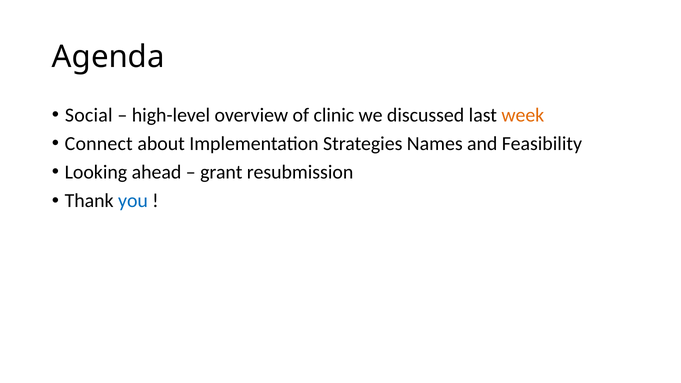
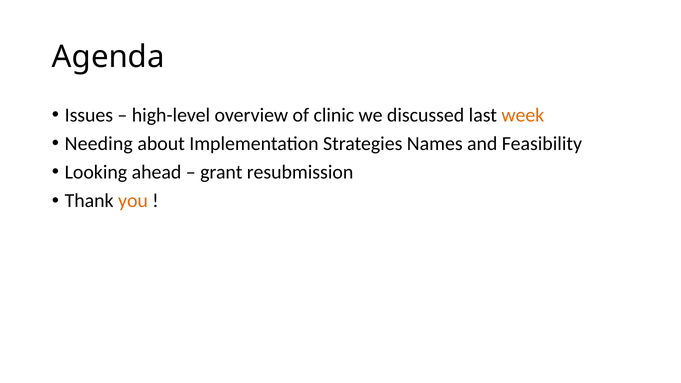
Social: Social -> Issues (89, 115)
Connect: Connect -> Needing (99, 144)
you colour: blue -> orange (133, 201)
